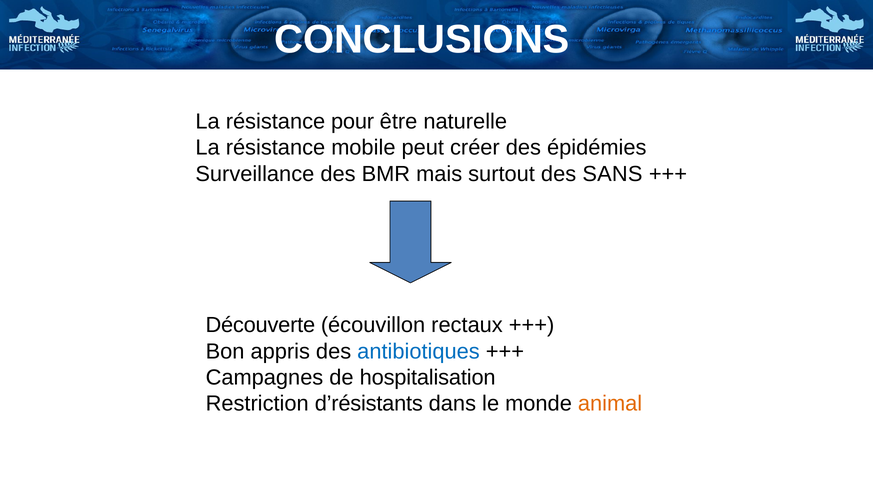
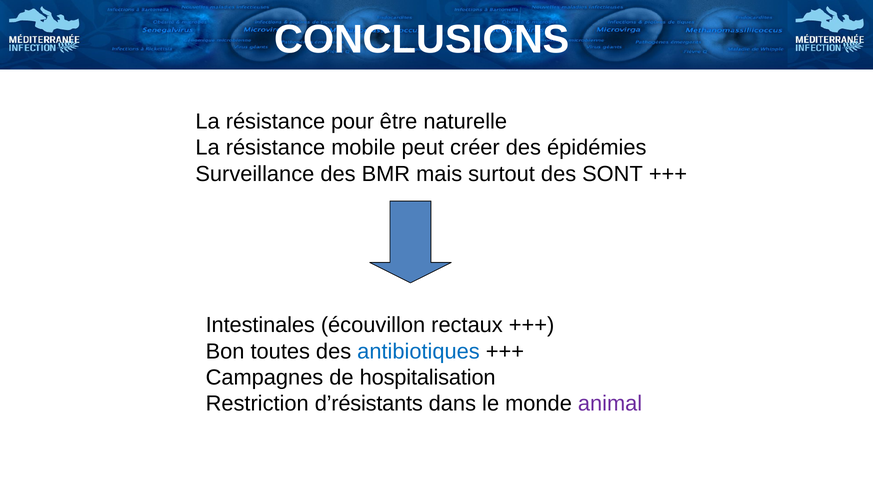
SANS: SANS -> SONT (613, 174)
Découverte: Découverte -> Intestinales (260, 325)
appris: appris -> toutes (280, 351)
animal colour: orange -> purple (610, 404)
